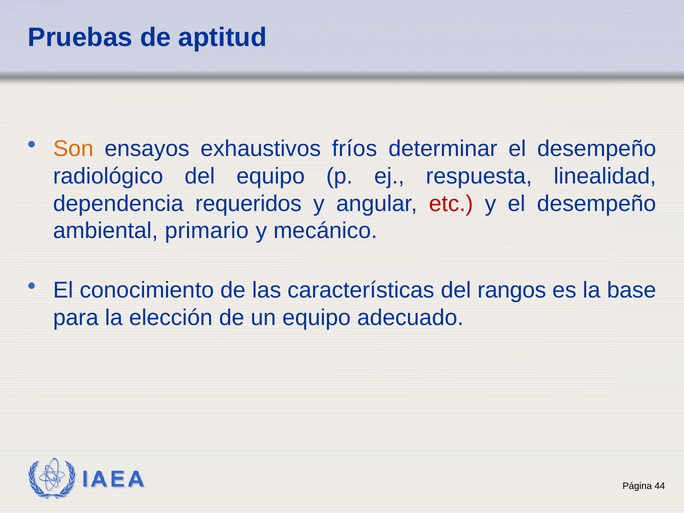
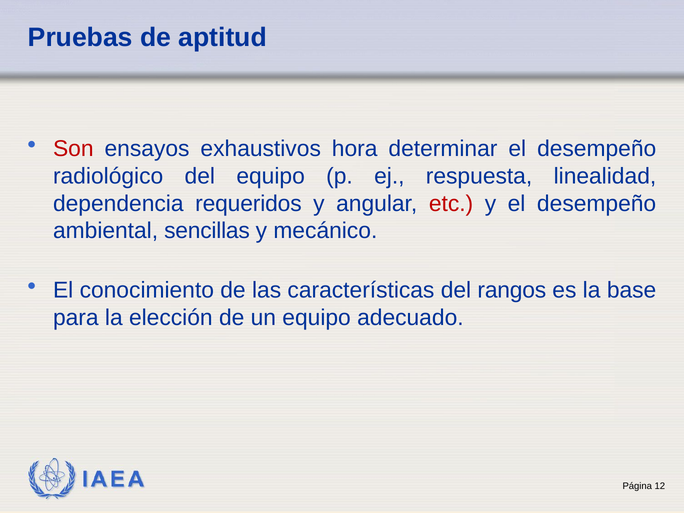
Son colour: orange -> red (73, 149)
fríos: fríos -> hora (355, 149)
primario: primario -> sencillas (207, 231)
44: 44 -> 12 (660, 486)
